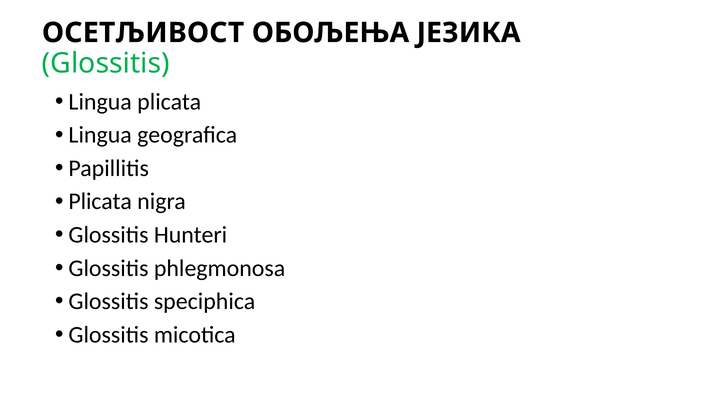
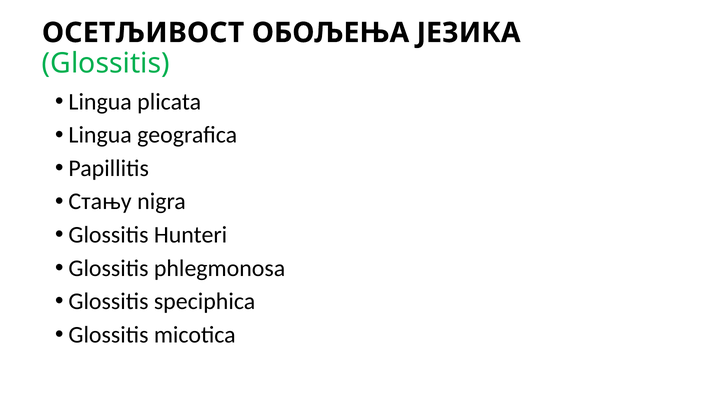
Plicata: Plicata -> Стању (100, 202)
